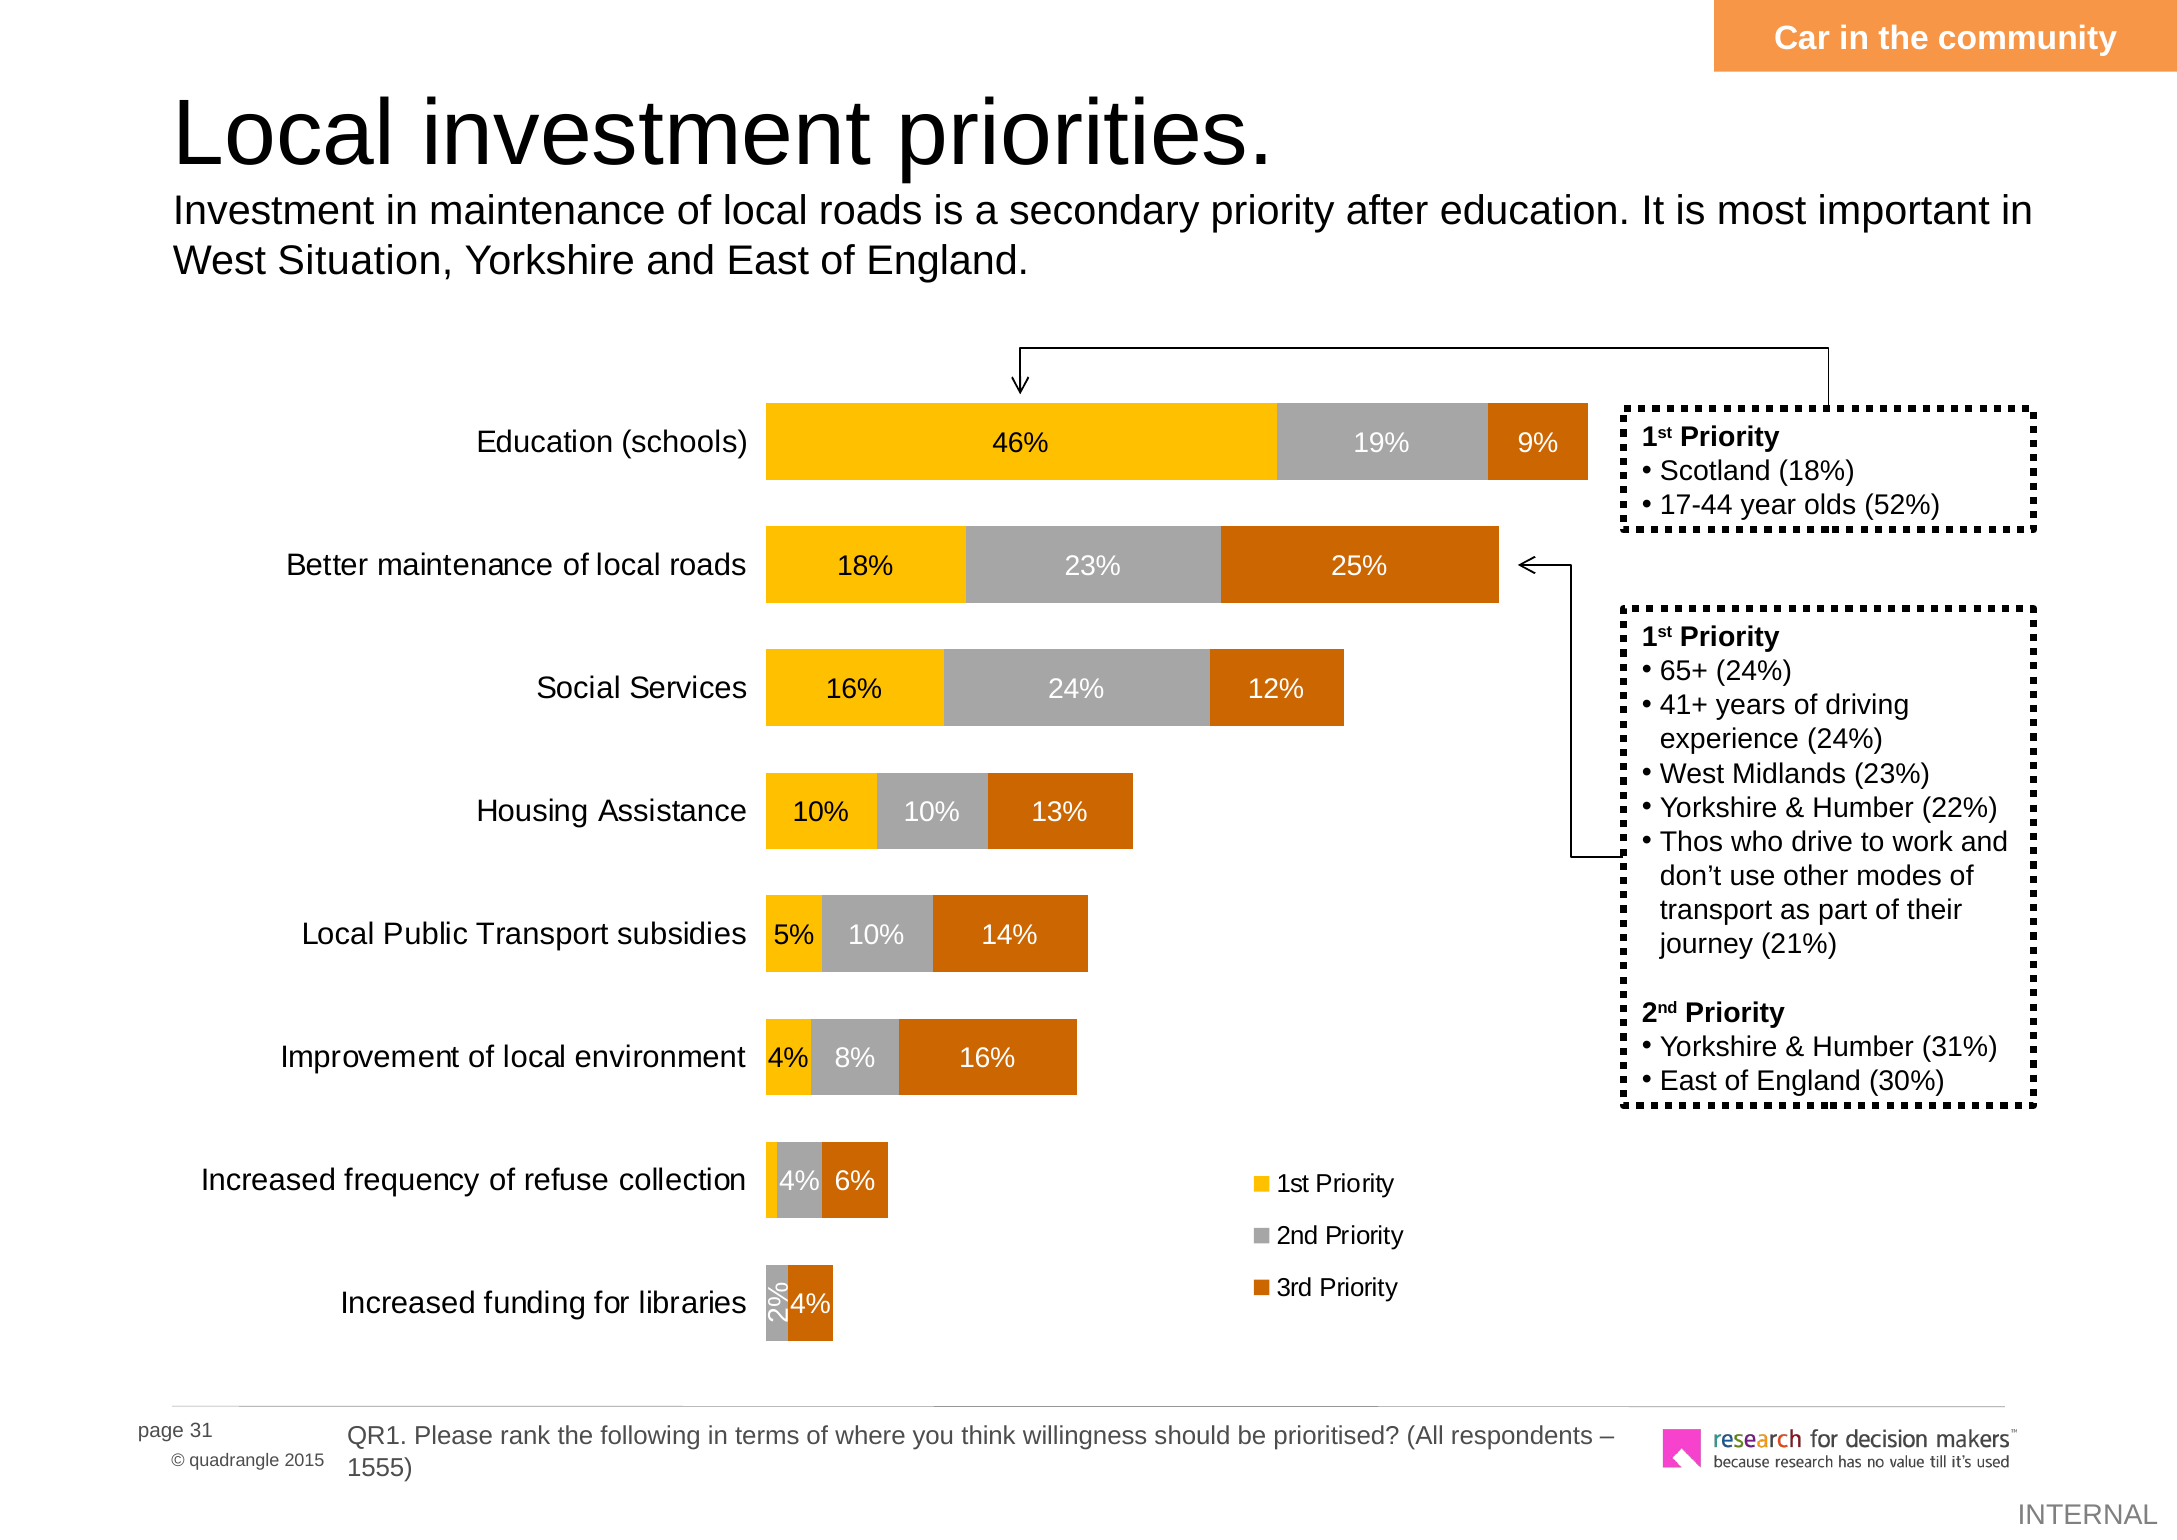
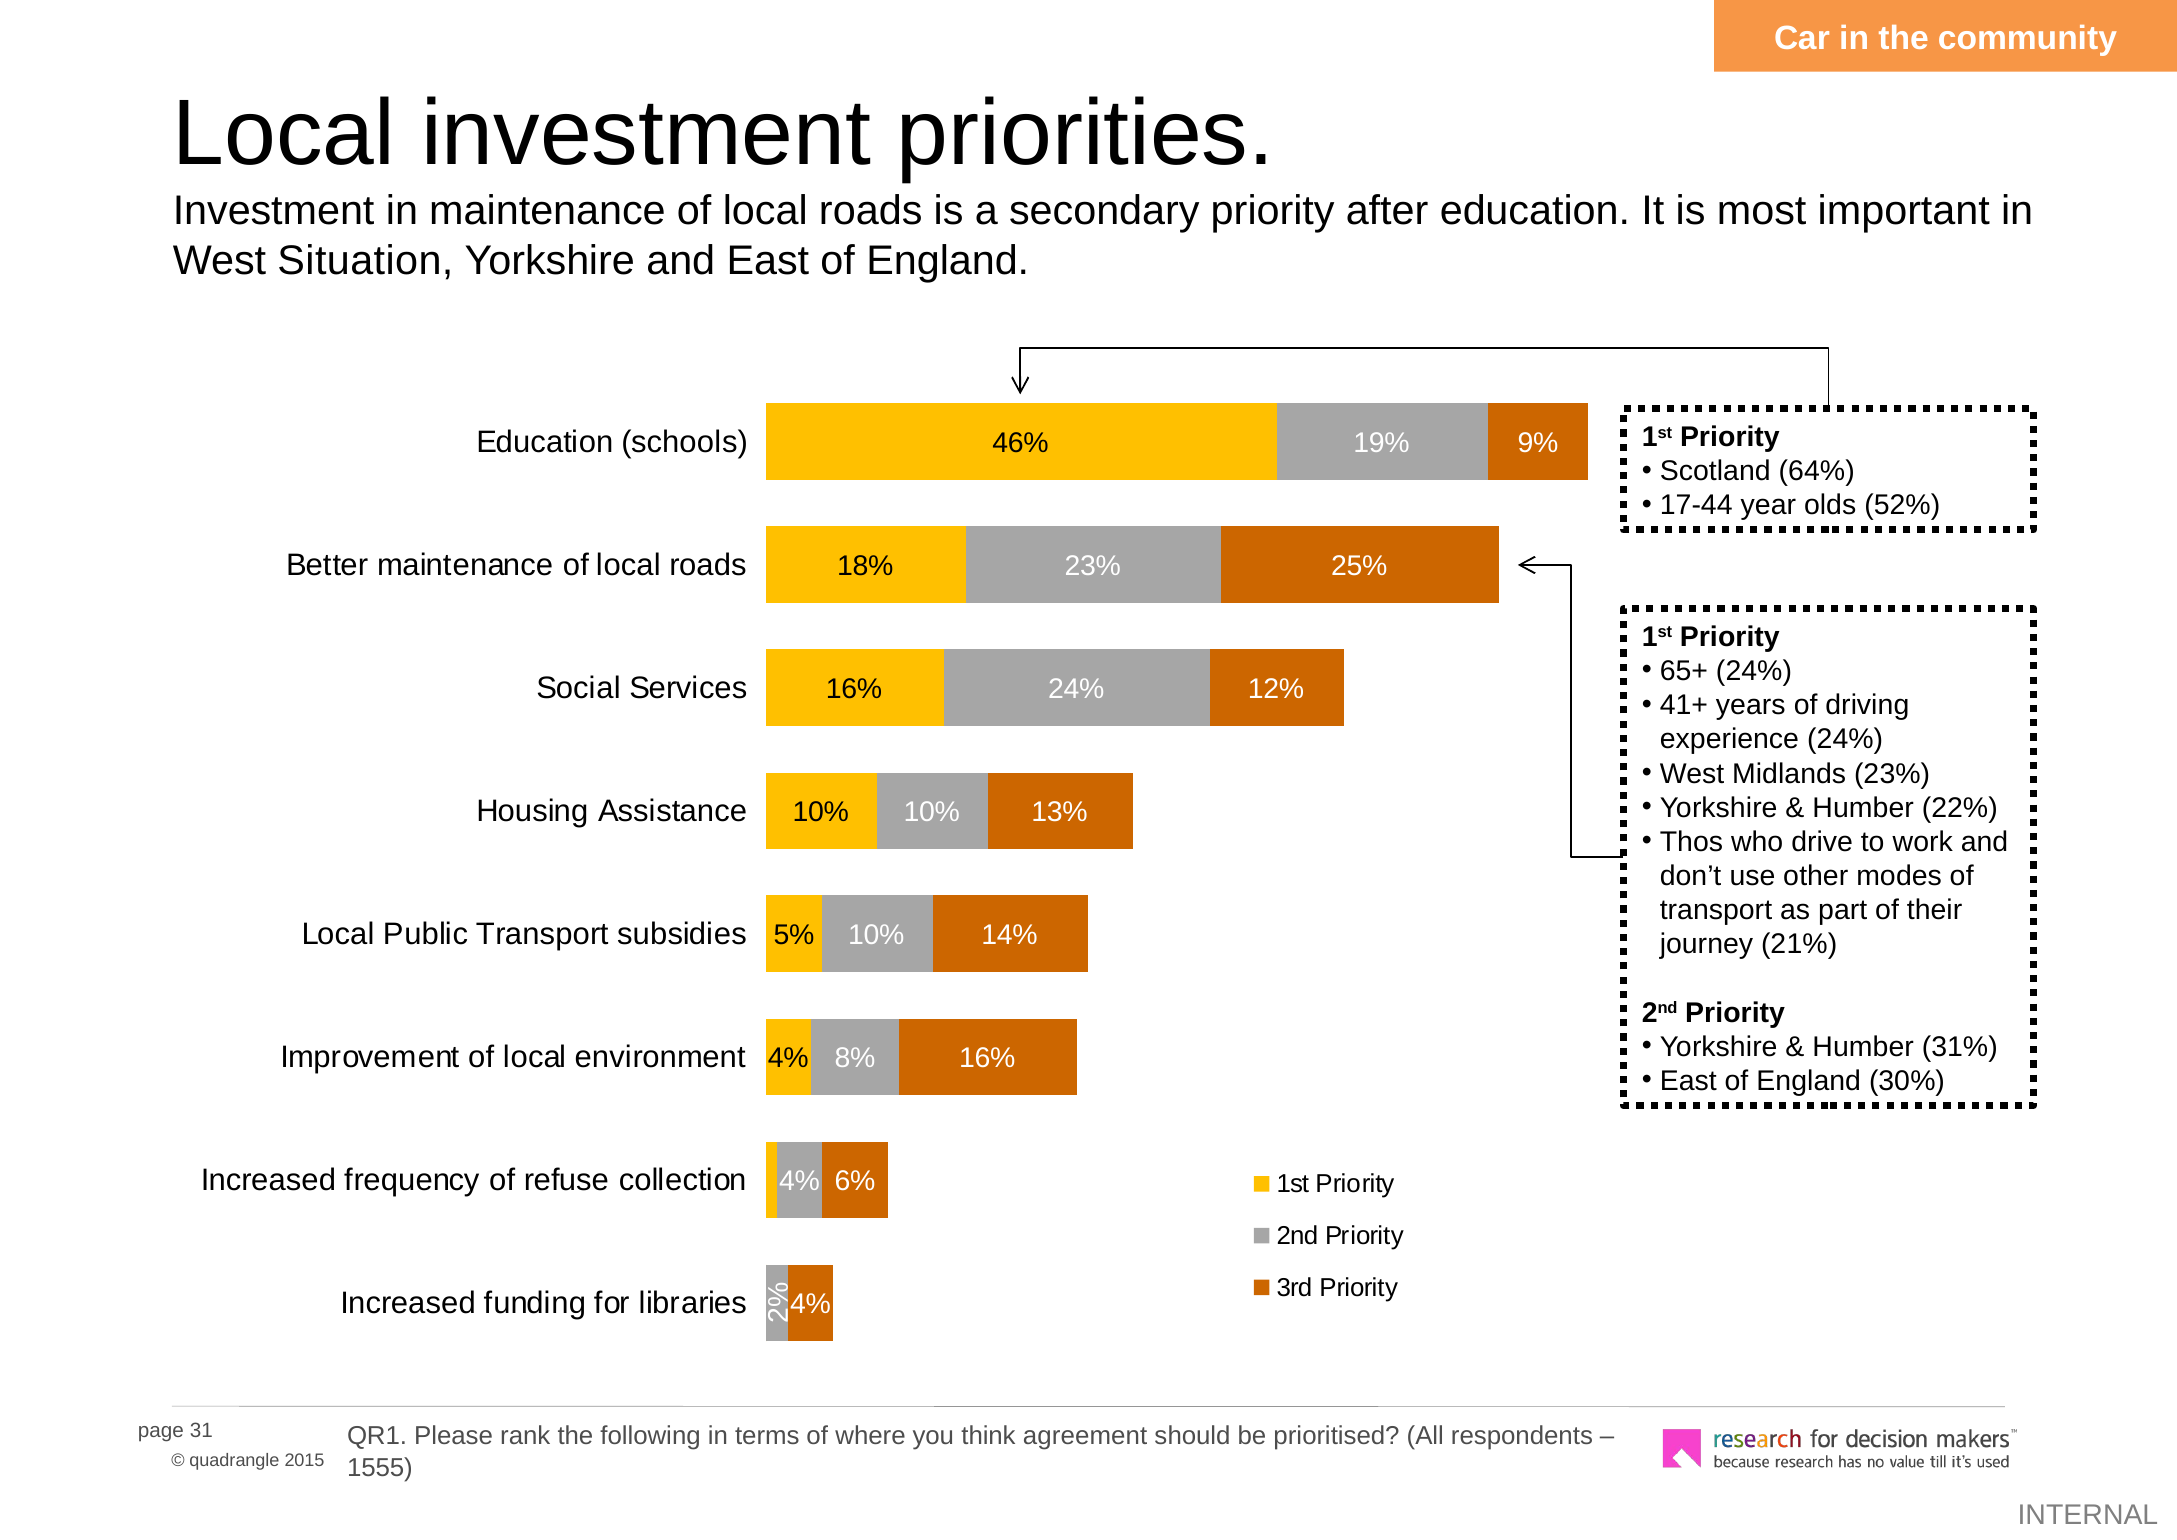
Scotland 18%: 18% -> 64% (1817, 472)
willingness: willingness -> agreement (1085, 1437)
